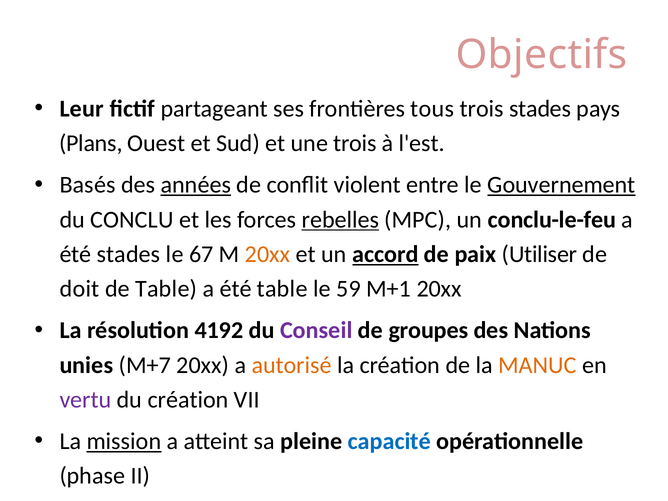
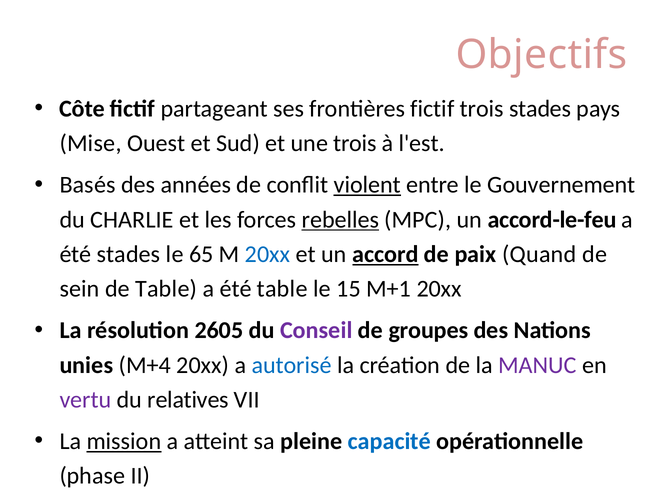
Leur: Leur -> Côte (82, 109)
frontières tous: tous -> fictif (432, 109)
Plans: Plans -> Mise (91, 143)
années underline: present -> none (196, 185)
violent underline: none -> present (367, 185)
Gouvernement underline: present -> none (561, 185)
CONCLU: CONCLU -> CHARLIE (132, 220)
conclu-le-feu: conclu-le-feu -> accord-le-feu (552, 220)
67: 67 -> 65 (201, 254)
20xx colour: orange -> blue (268, 254)
Utiliser: Utiliser -> Quand (539, 254)
doit: doit -> sein (80, 289)
59: 59 -> 15 (349, 289)
4192: 4192 -> 2605 (219, 330)
M+7: M+7 -> M+4 (145, 365)
autorisé colour: orange -> blue (292, 365)
MANUC colour: orange -> purple (537, 365)
du création: création -> relatives (188, 400)
